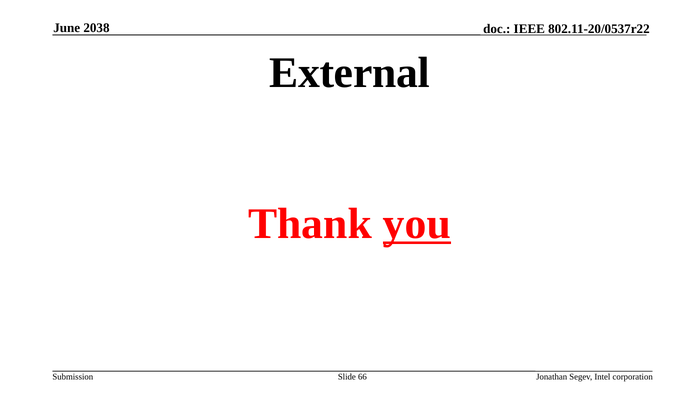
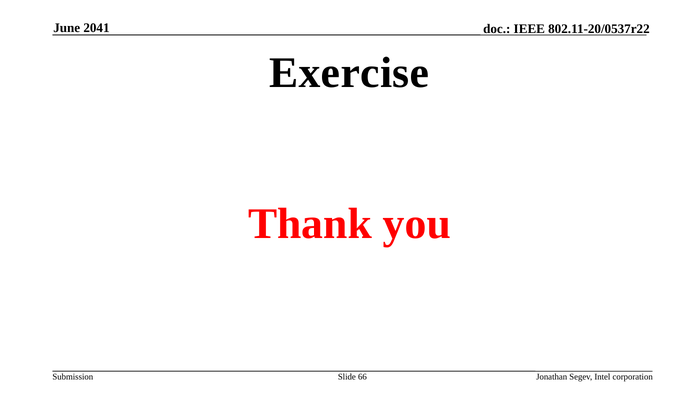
2038: 2038 -> 2041 (96, 28)
External: External -> Exercise (349, 73)
you underline: present -> none (417, 224)
